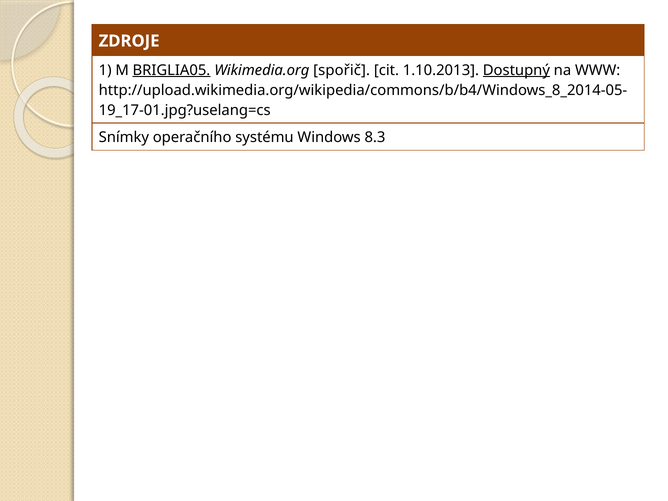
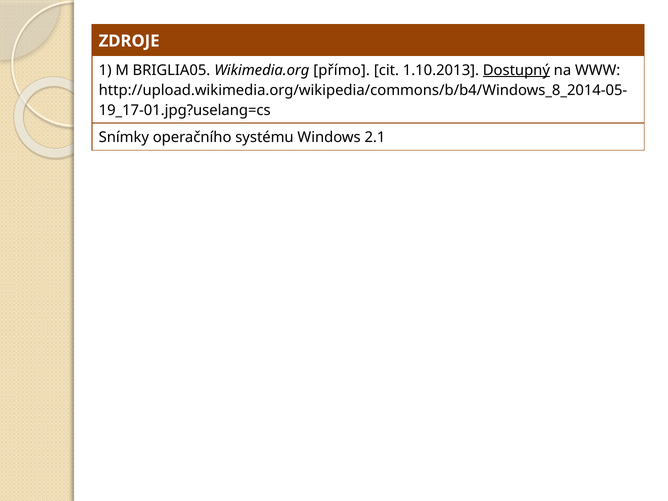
BRIGLIA05 underline: present -> none (171, 70)
spořič: spořič -> přímo (342, 70)
8.3: 8.3 -> 2.1 (375, 137)
